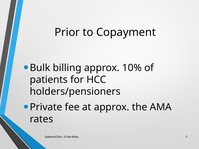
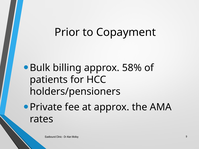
10%: 10% -> 58% (132, 68)
